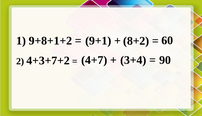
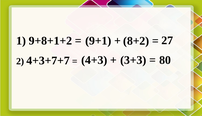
60: 60 -> 27 (167, 41)
4+3+7+2: 4+3+7+2 -> 4+3+7+7 (48, 61)
4+7: 4+7 -> 4+3 (94, 60)
3+4: 3+4 -> 3+3 (133, 60)
90: 90 -> 80 (165, 60)
